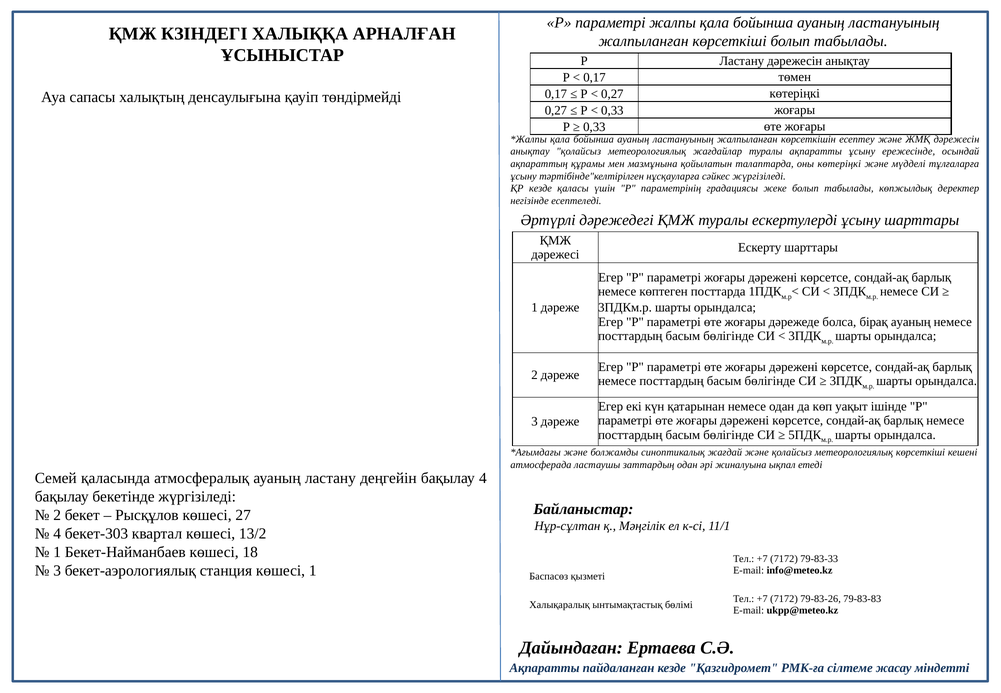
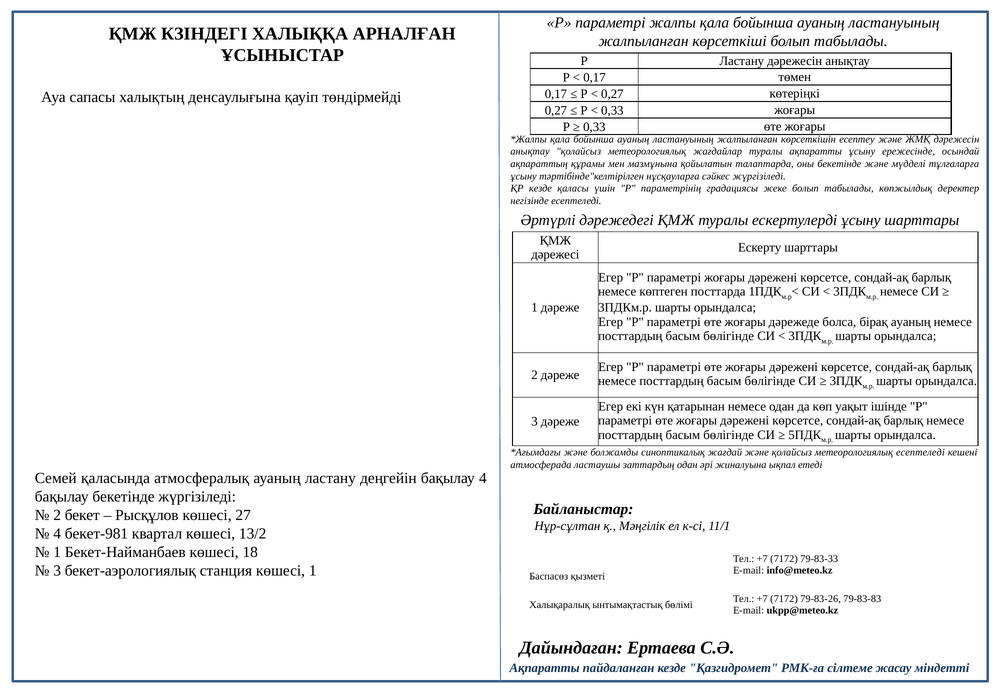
оны көтеріңкі: көтеріңкі -> бекетінде (839, 164)
метеорологиялық көрсеткіші: көрсеткіші -> есептеледі (920, 452)
бекет-303: бекет-303 -> бекет-981 (96, 534)
